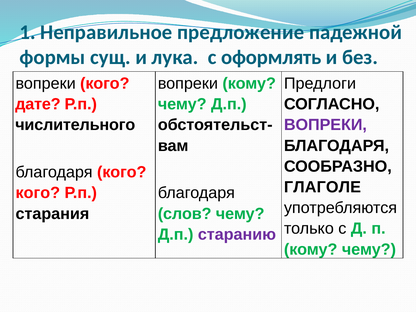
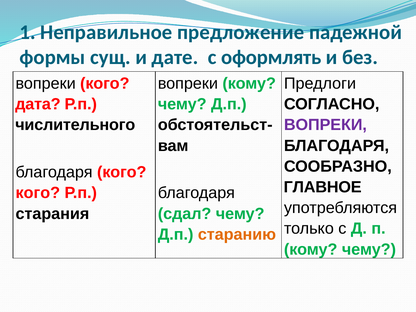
лука: лука -> дате (175, 57)
дате: дате -> дата (38, 104)
ГЛАГОЛЕ: ГЛАГОЛЕ -> ГЛАВНОЕ (323, 187)
слов: слов -> сдал (185, 214)
старанию colour: purple -> orange (237, 234)
